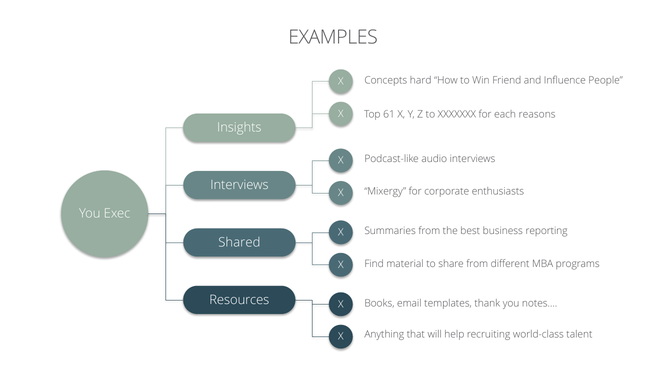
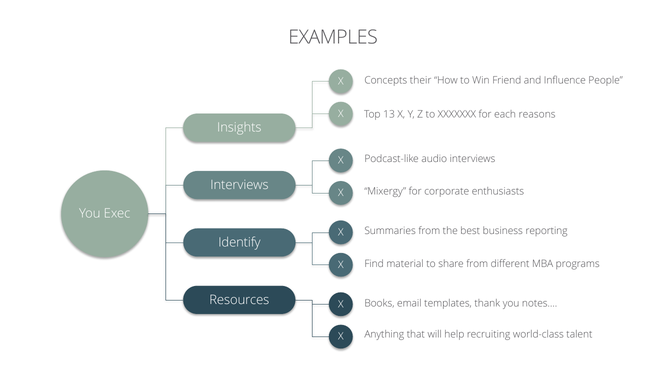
hard: hard -> their (421, 80)
61: 61 -> 13 (389, 114)
Shared: Shared -> Identify (239, 242)
